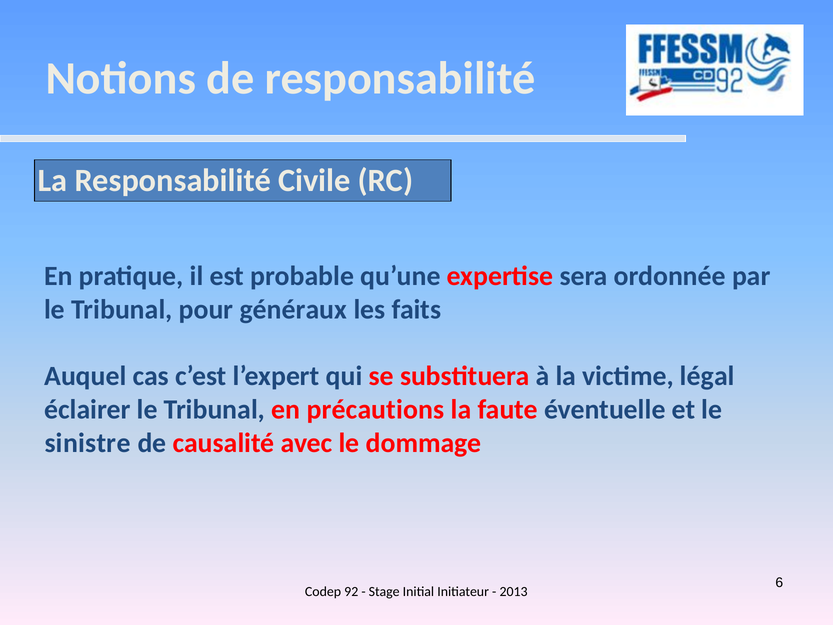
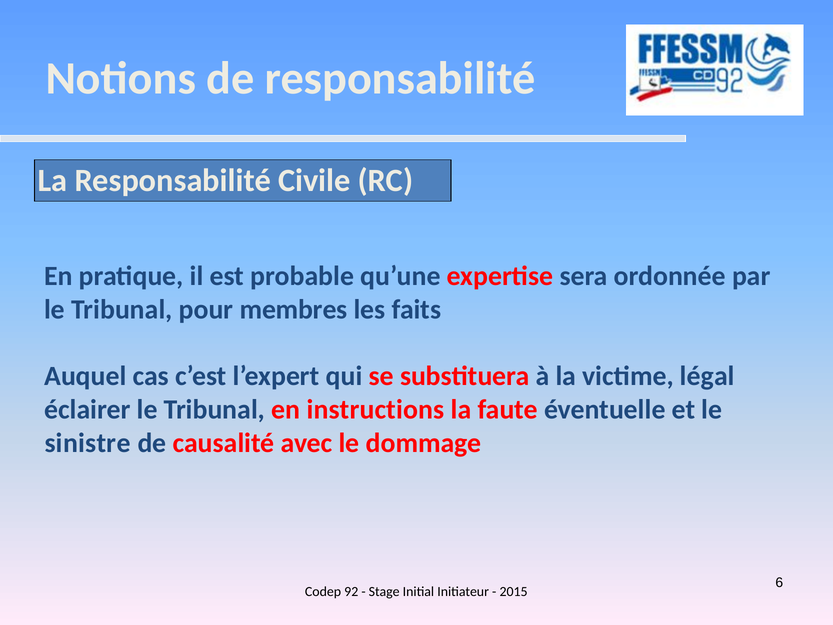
généraux: généraux -> membres (294, 309)
précautions: précautions -> instructions (375, 409)
2013: 2013 -> 2015 (514, 592)
